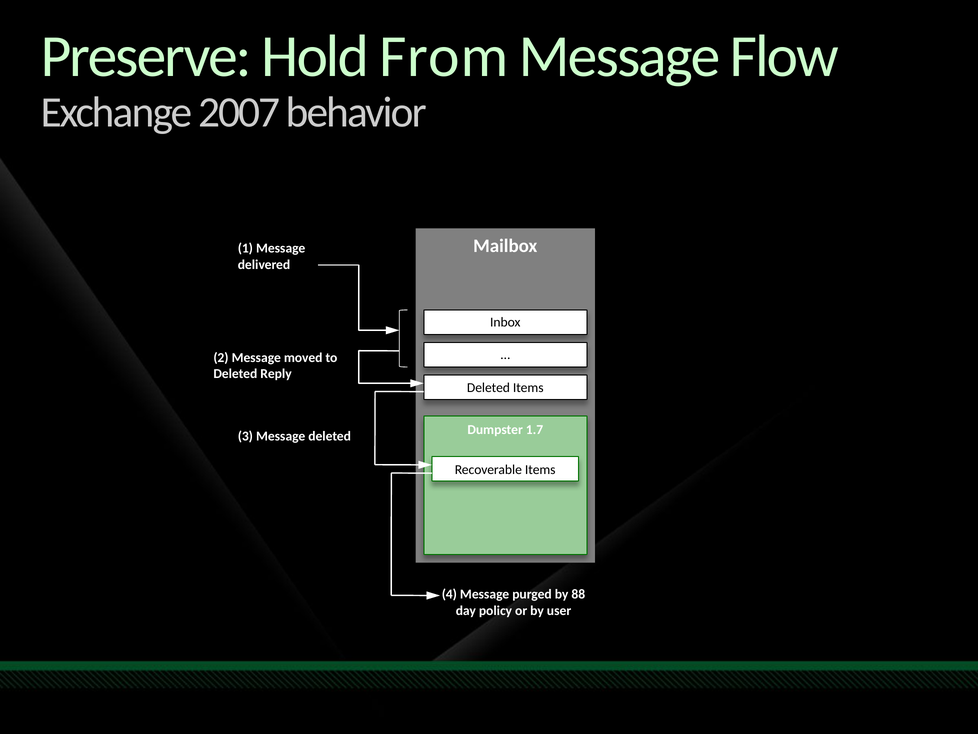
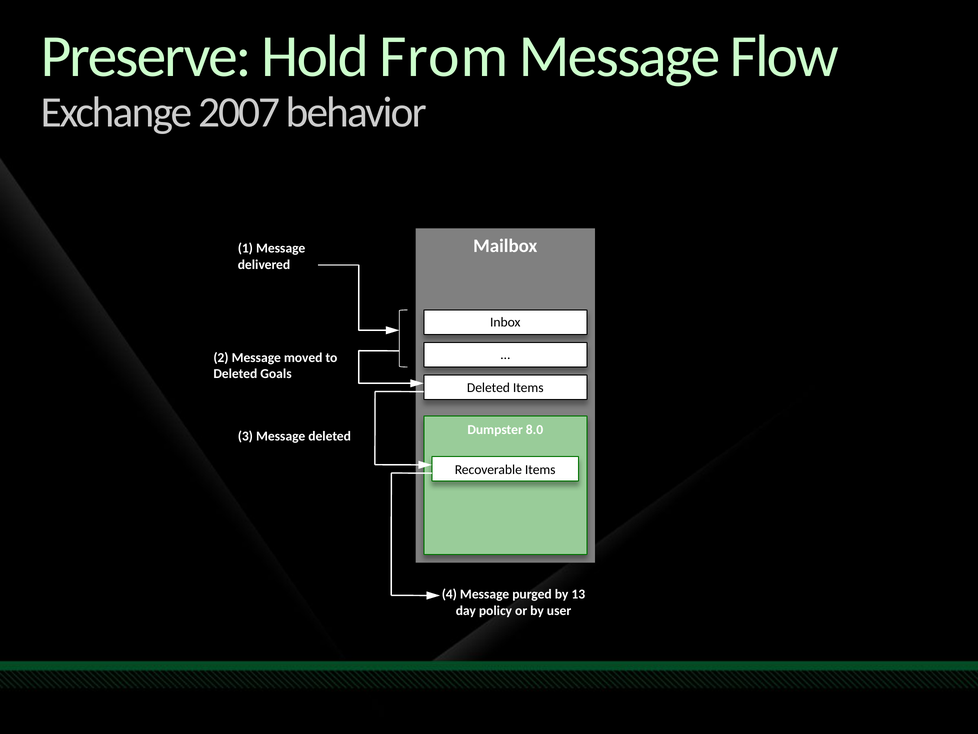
Reply: Reply -> Goals (276, 374)
1.7: 1.7 -> 8.0 (535, 430)
88: 88 -> 13 (578, 594)
